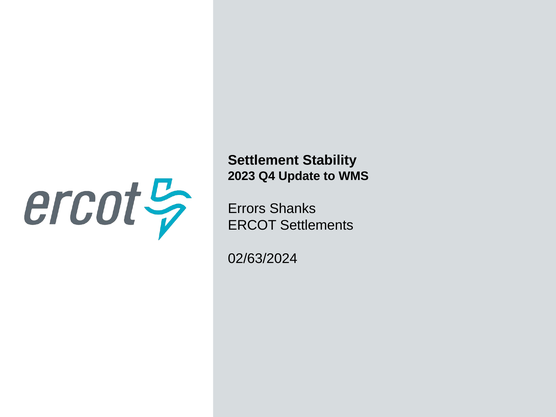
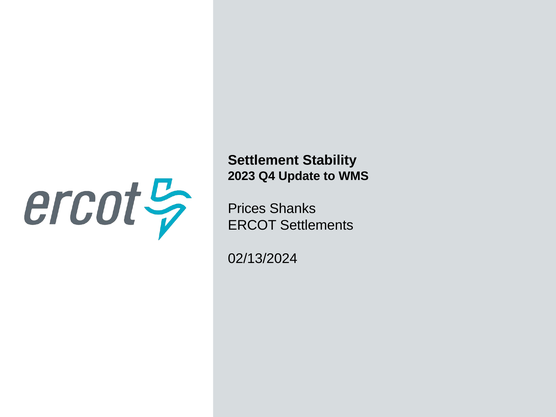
Errors: Errors -> Prices (247, 208)
02/63/2024: 02/63/2024 -> 02/13/2024 (263, 259)
